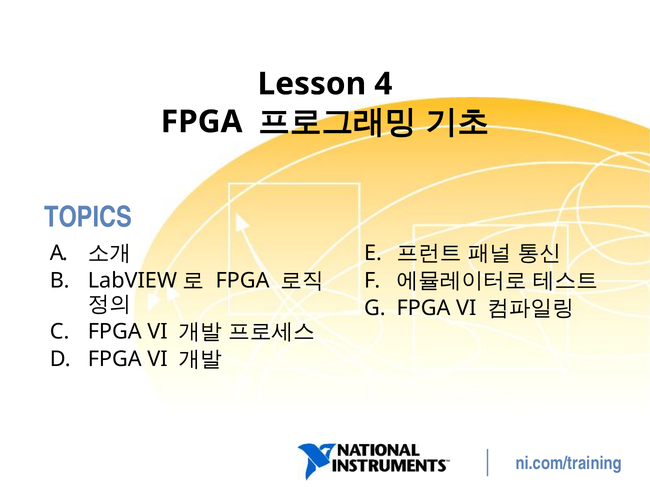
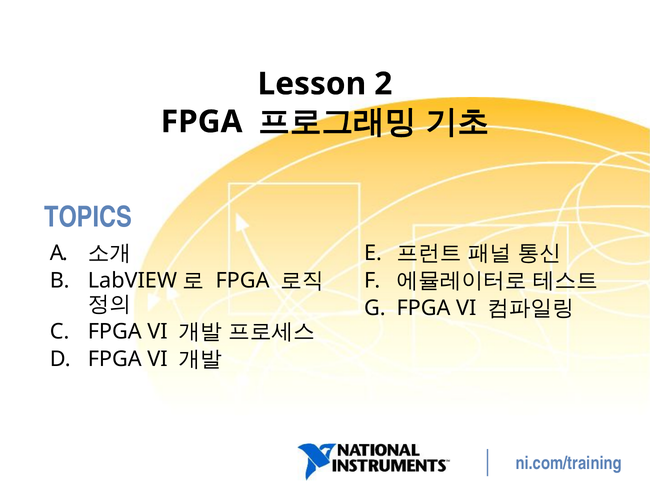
4: 4 -> 2 (383, 84)
